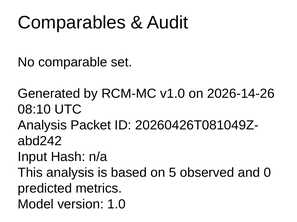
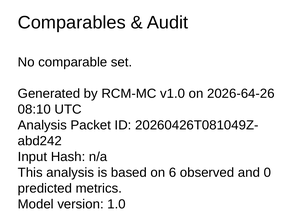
2026-14-26: 2026-14-26 -> 2026-64-26 (241, 94)
5: 5 -> 6 (173, 173)
